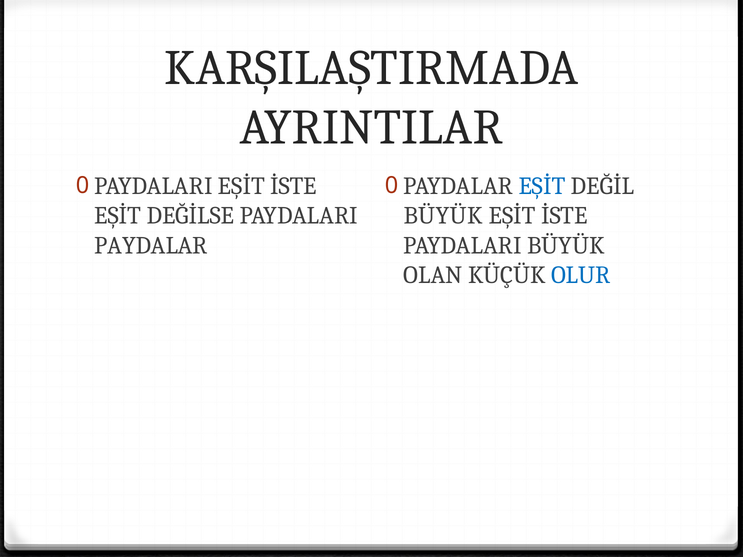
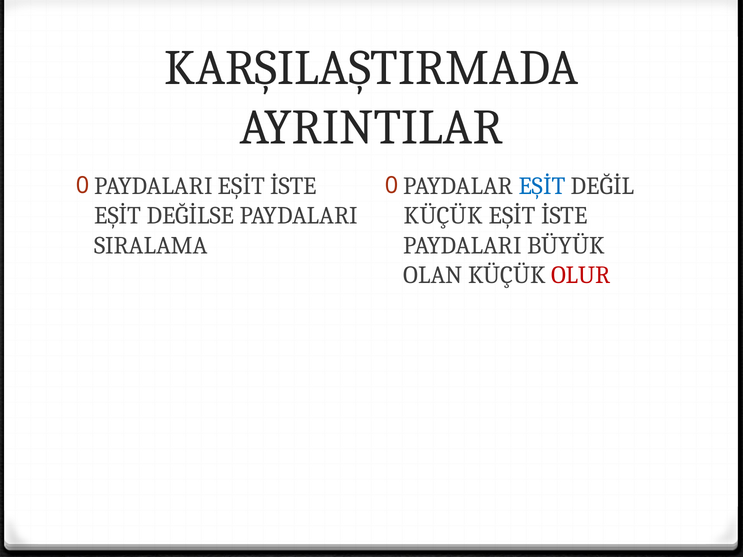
BÜYÜK: BÜYÜK -> KÜÇÜK (443, 216)
PAYDALAR: PAYDALAR -> SIRALAMA (151, 245)
OLUR colour: blue -> red (581, 275)
